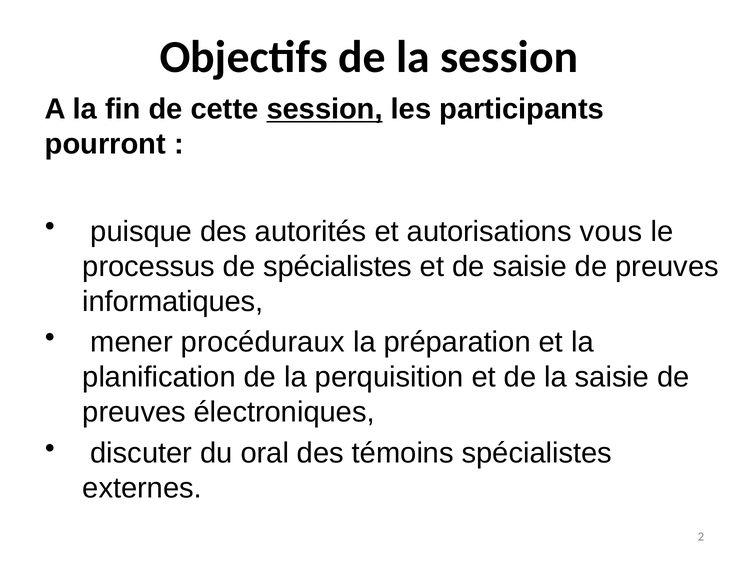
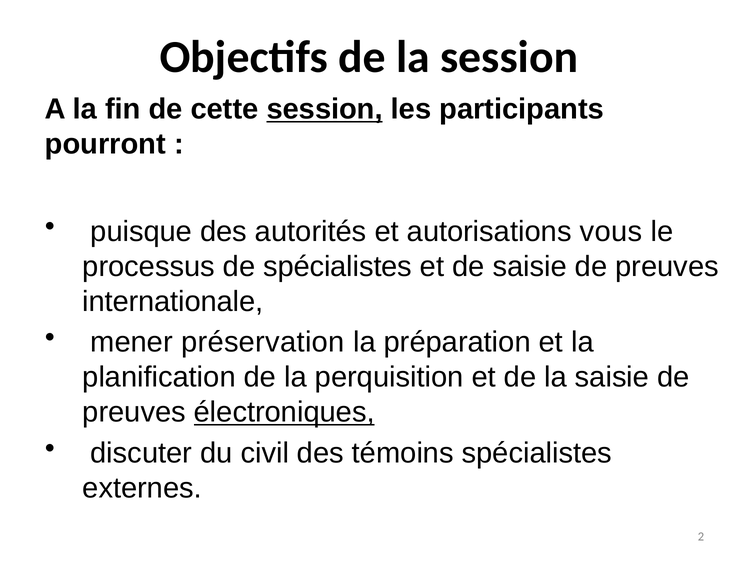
informatiques: informatiques -> internationale (173, 301)
procéduraux: procéduraux -> préservation (263, 342)
électroniques underline: none -> present (284, 412)
oral: oral -> civil (265, 453)
